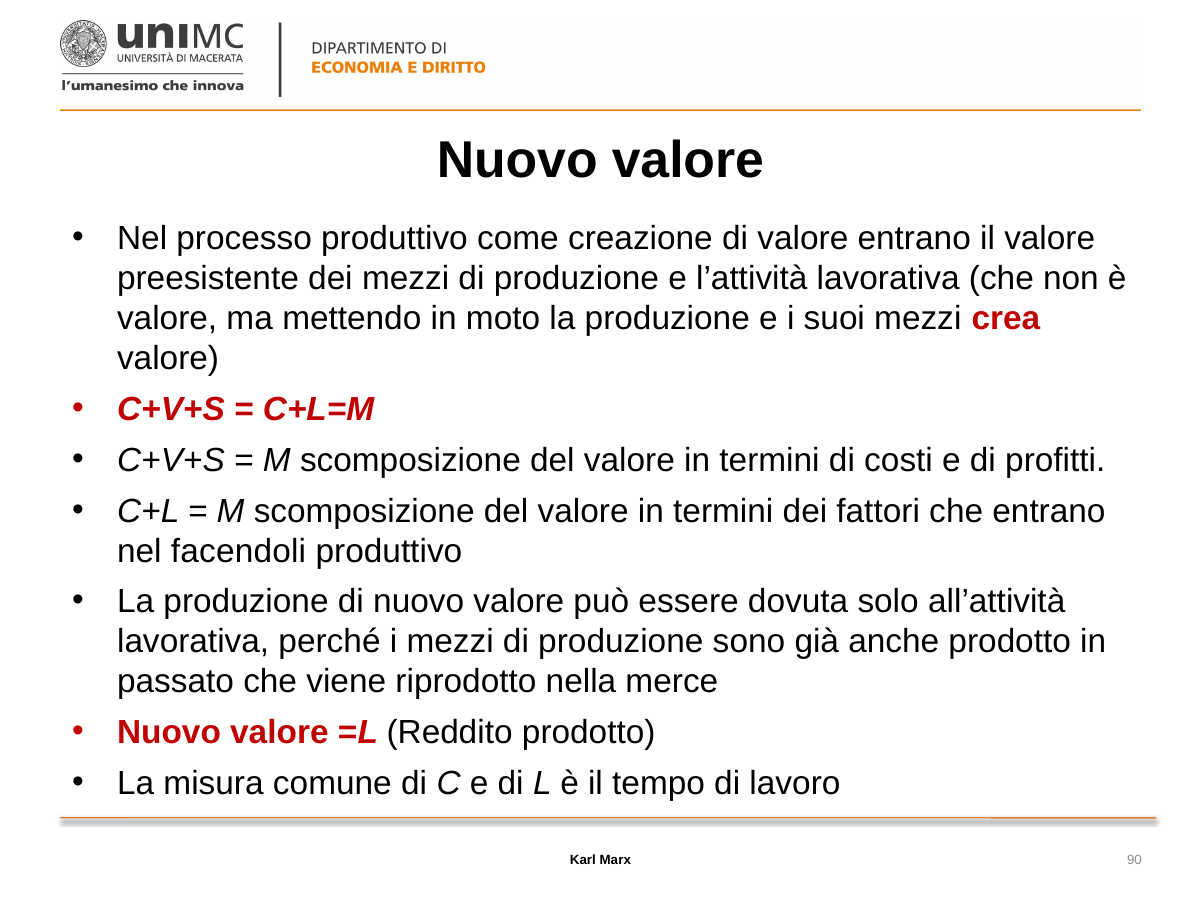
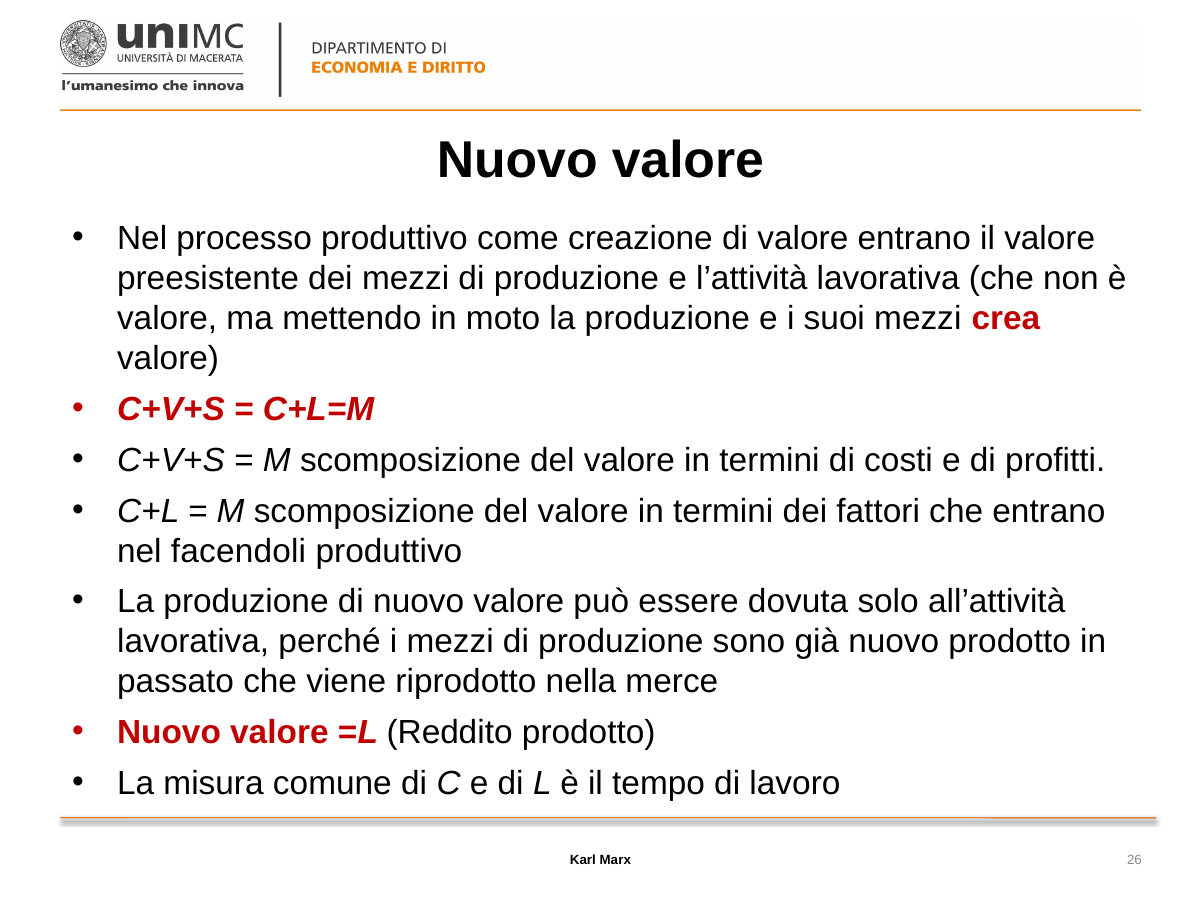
già anche: anche -> nuovo (894, 642)
90: 90 -> 26 (1134, 860)
